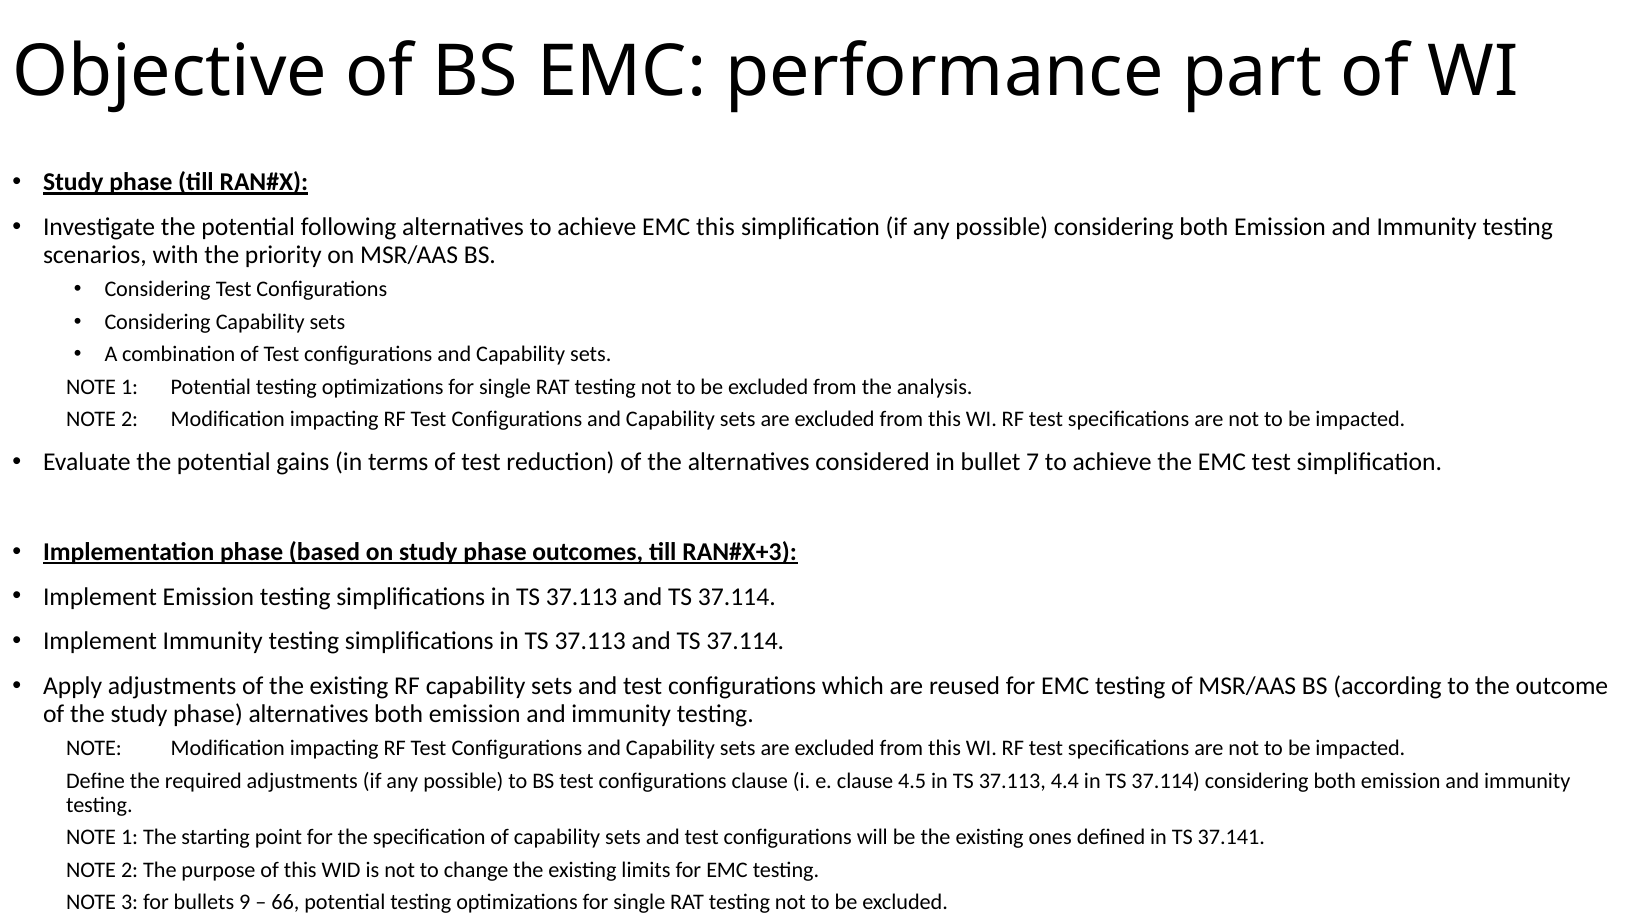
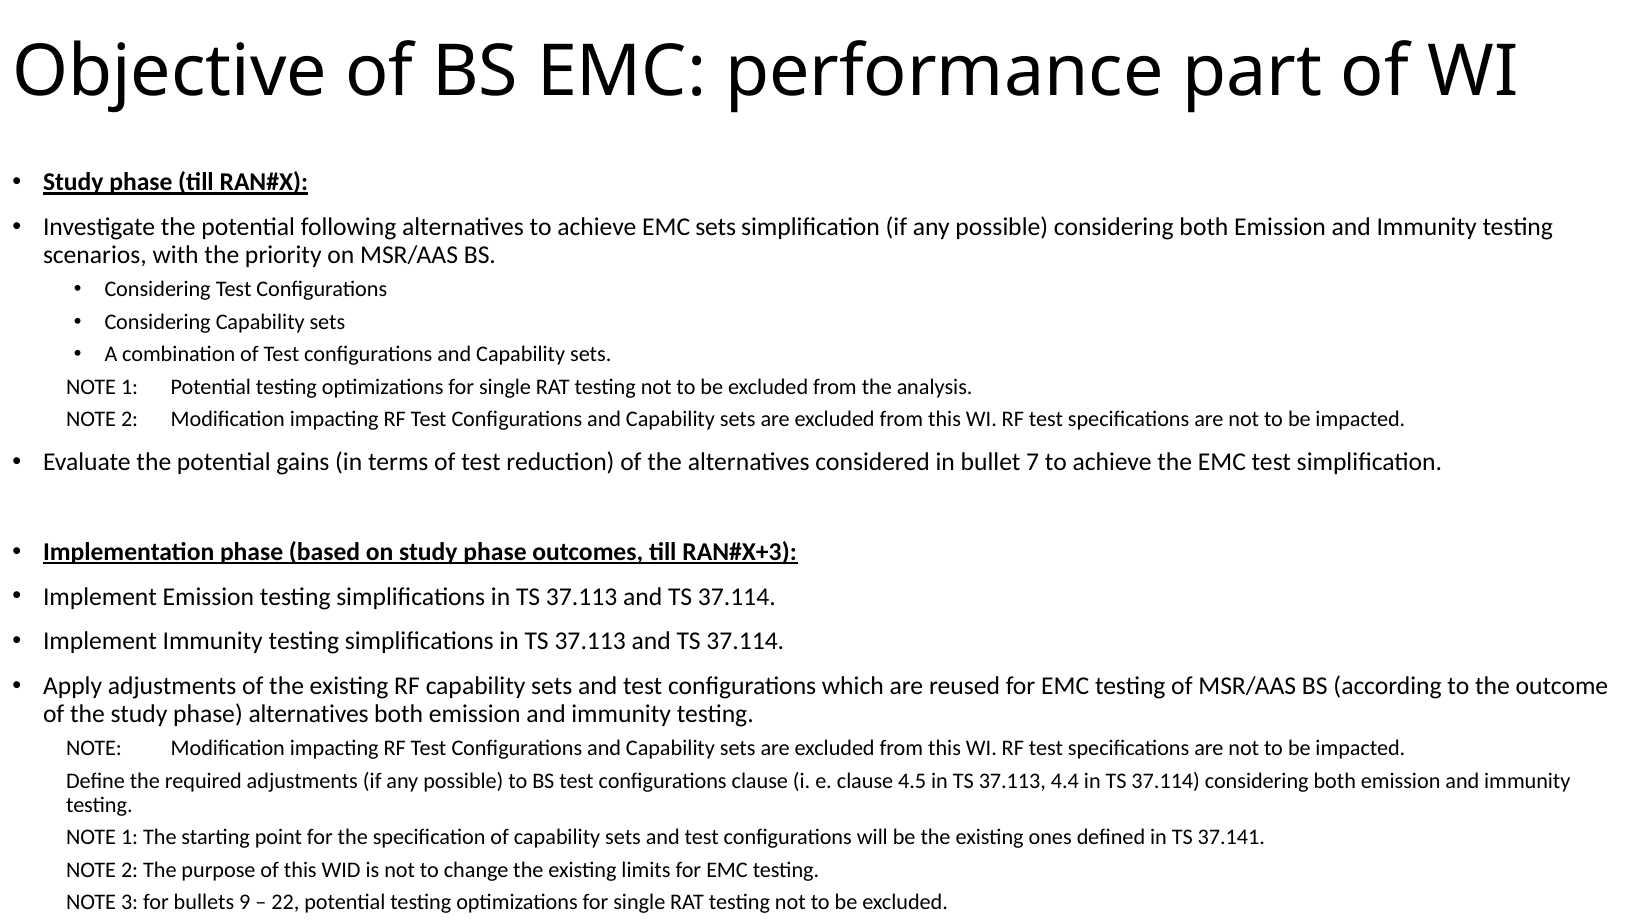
EMC this: this -> sets (716, 227)
66: 66 -> 22 (285, 903)
